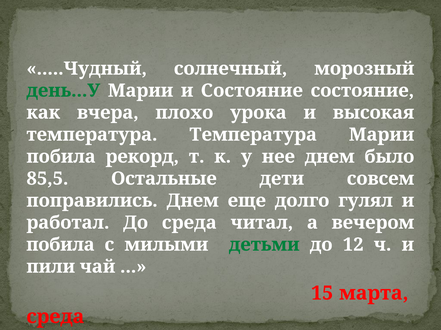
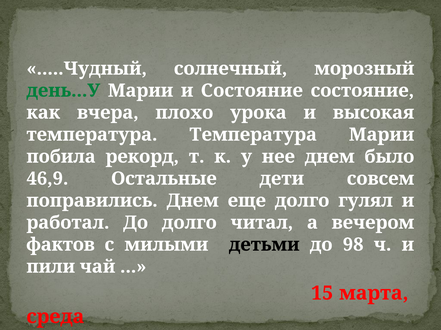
85,5: 85,5 -> 46,9 (47, 179)
До среда: среда -> долго (189, 223)
побила: побила -> фактов (60, 245)
детьми colour: green -> black (264, 245)
12: 12 -> 98 (353, 245)
